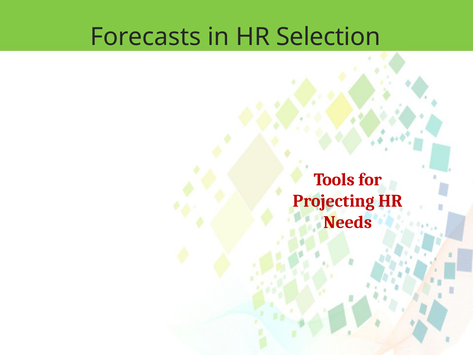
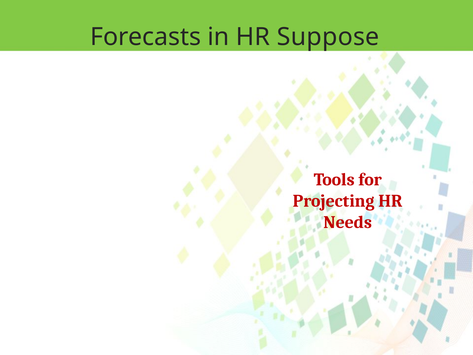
Selection: Selection -> Suppose (328, 37)
